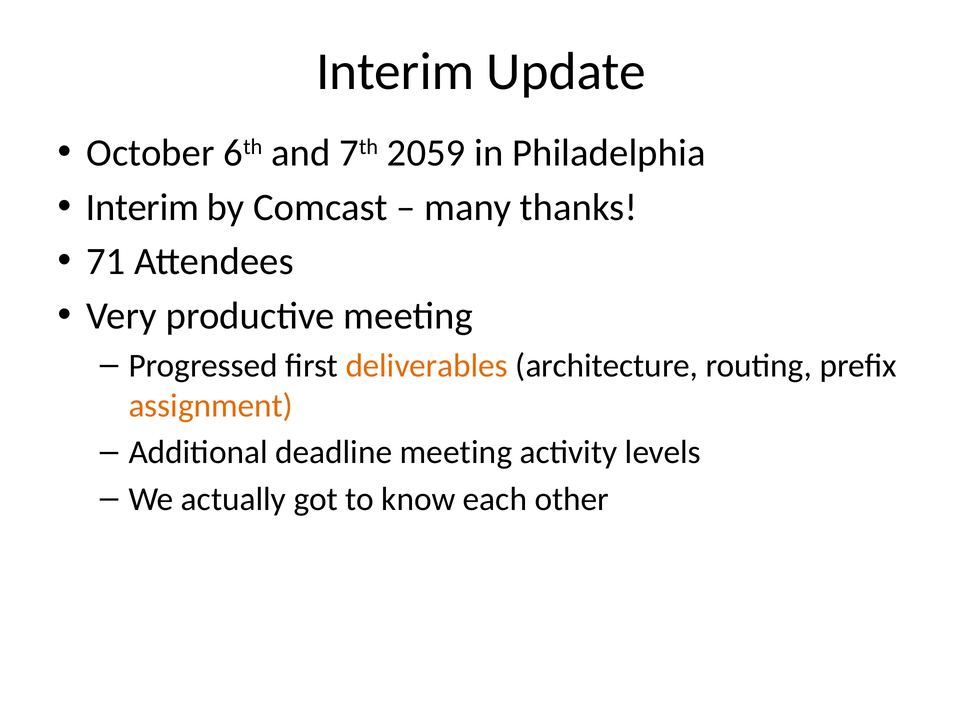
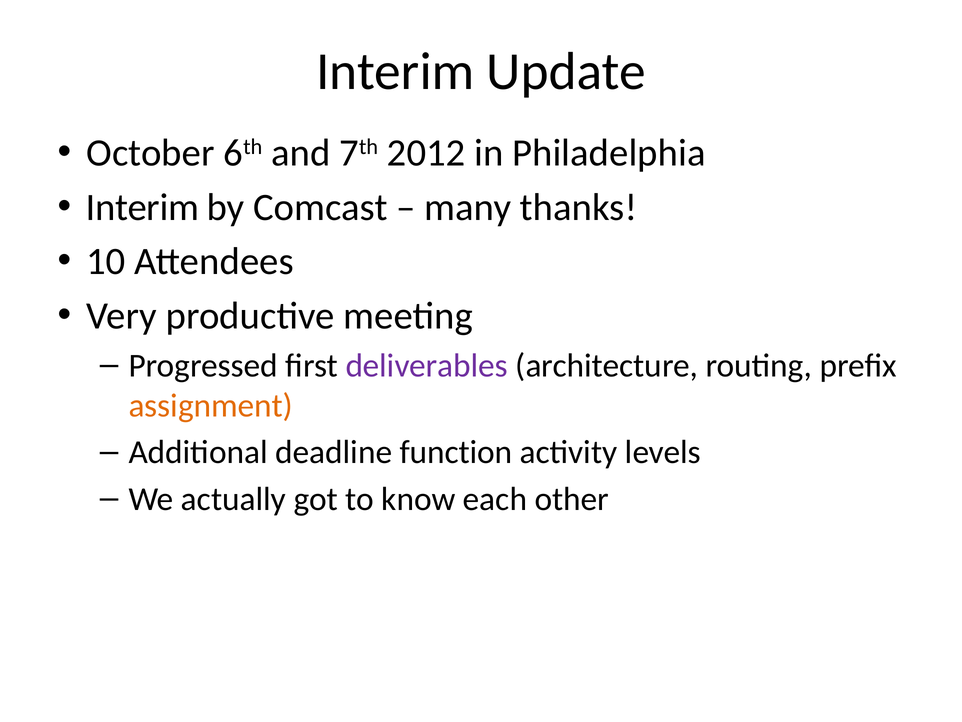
2059: 2059 -> 2012 (426, 153)
71: 71 -> 10 (106, 261)
deliverables colour: orange -> purple (427, 365)
deadline meeting: meeting -> function (456, 452)
